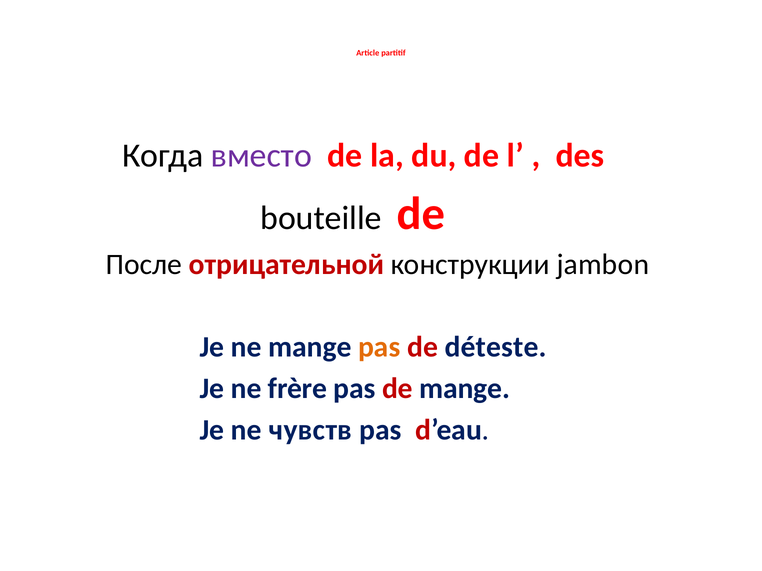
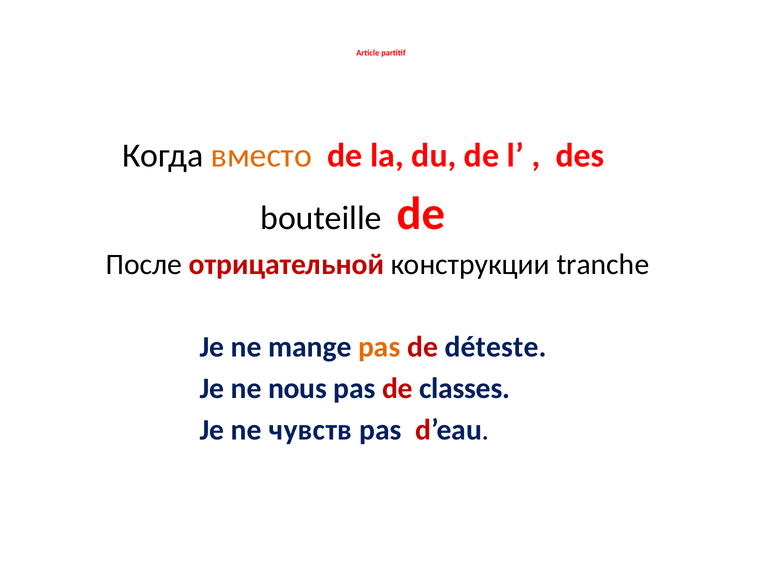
вместо colour: purple -> orange (261, 156)
jambon: jambon -> tranche (603, 265)
frère: frère -> nous (298, 389)
de mange: mange -> classes (465, 389)
